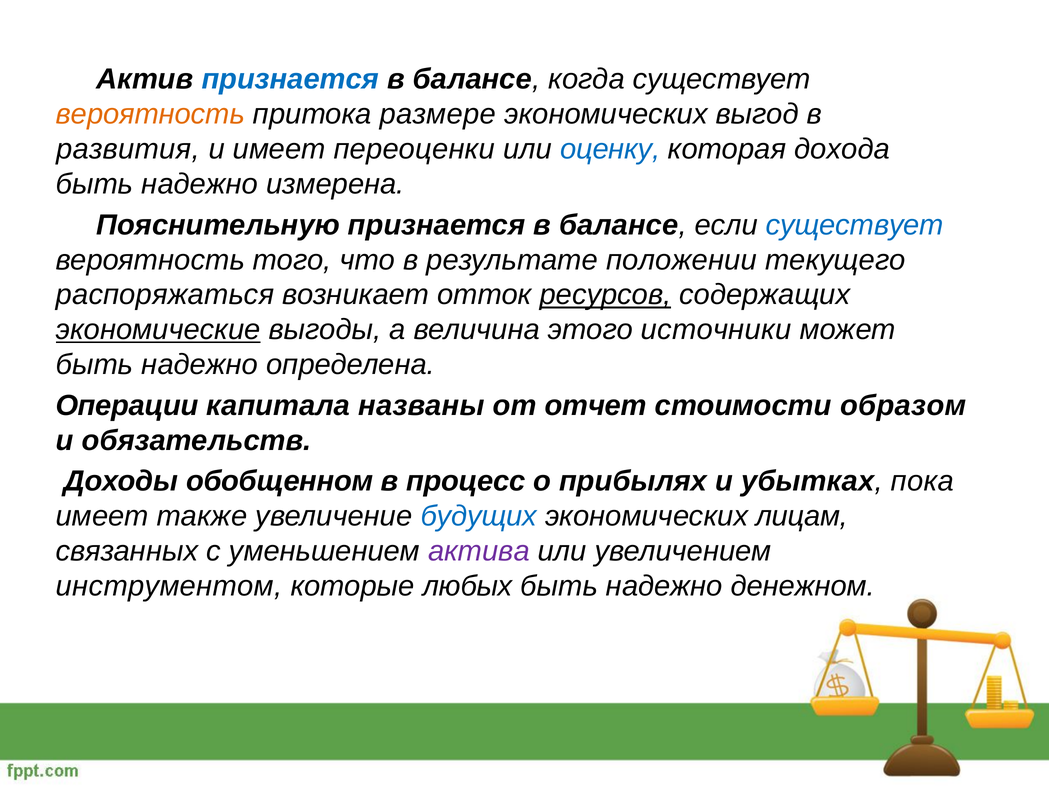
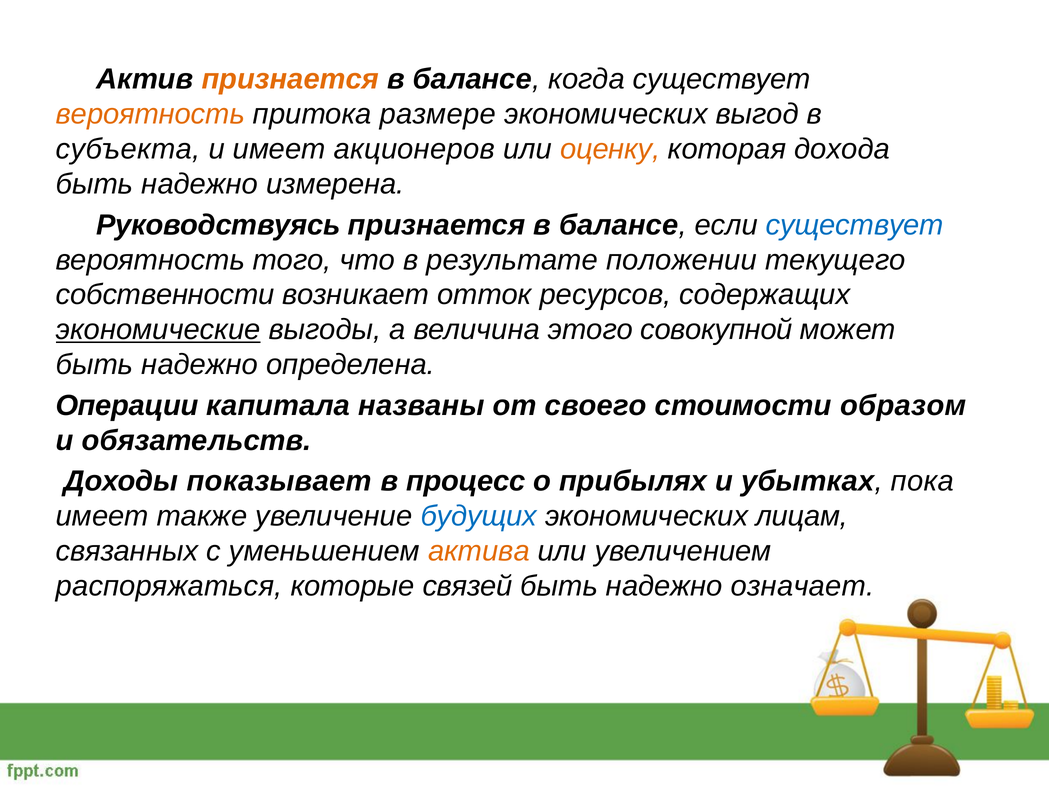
признается colour: blue -> orange (290, 79)
развития: развития -> субъекта (128, 149)
переоценки: переоценки -> акционеров (414, 149)
оценку colour: blue -> orange (610, 149)
Пояснительную: Пояснительную -> Руководствуясь (218, 225)
распоряжаться: распоряжаться -> собственности (165, 295)
ресурсов underline: present -> none (606, 295)
источники: источники -> совокупной (716, 330)
отчет: отчет -> своего (596, 406)
обобщенном: обобщенном -> показывает (279, 482)
актива colour: purple -> orange (479, 552)
инструментом: инструментом -> распоряжаться (169, 587)
любых: любых -> связей (468, 587)
денежном: денежном -> означает (802, 587)
